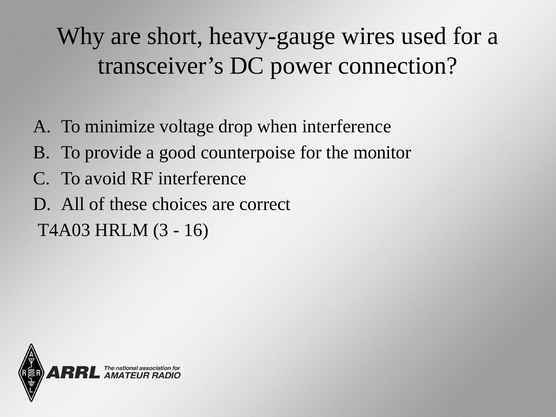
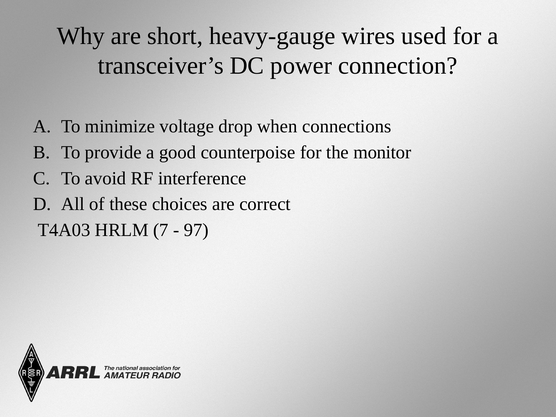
when interference: interference -> connections (347, 126)
3: 3 -> 7 (161, 230)
16: 16 -> 97 (196, 230)
